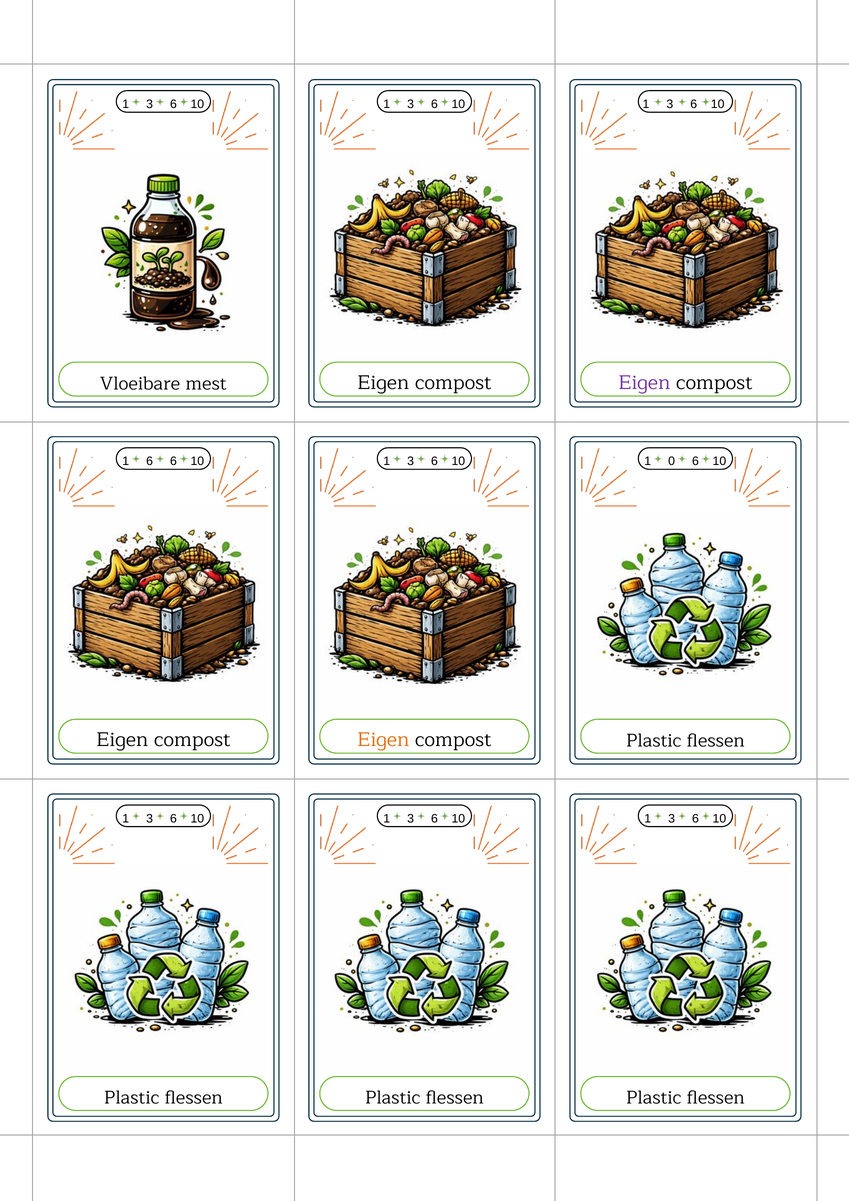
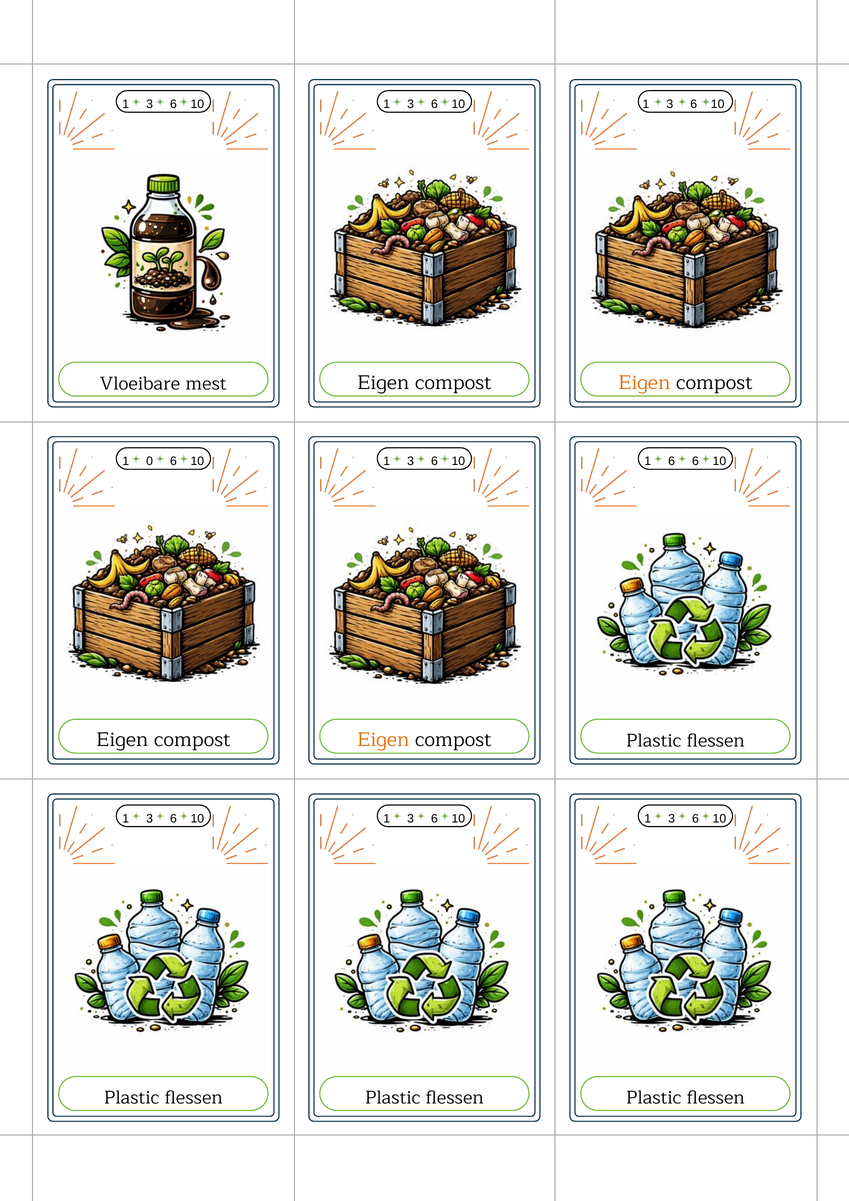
Eigen colour: purple -> orange (644, 383)
1 6: 6 -> 0 (150, 461)
1 0: 0 -> 6 (672, 461)
